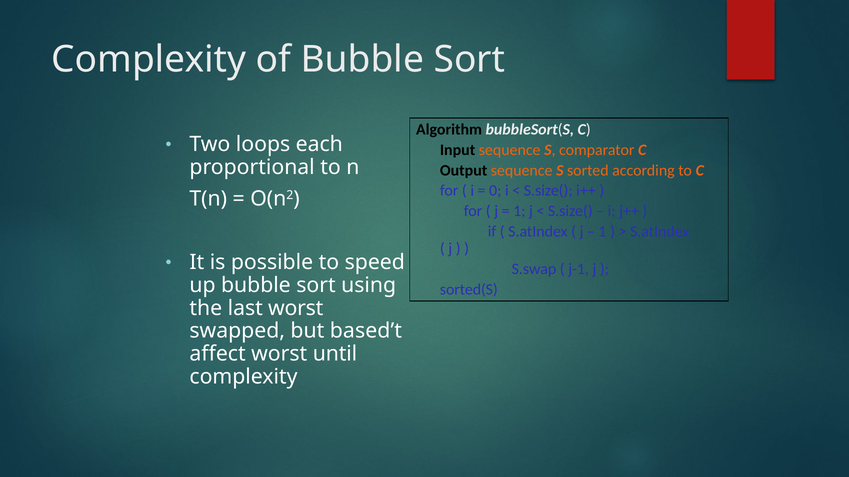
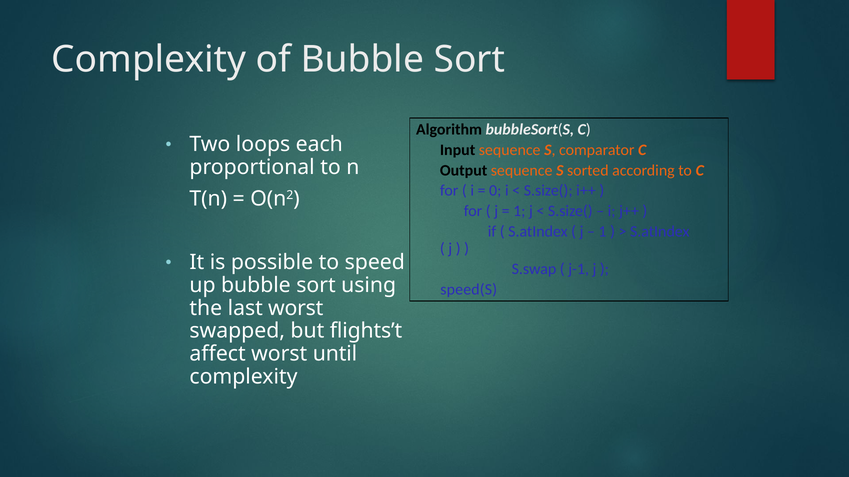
sorted(S: sorted(S -> speed(S (469, 290)
based’t: based’t -> flights’t (366, 331)
